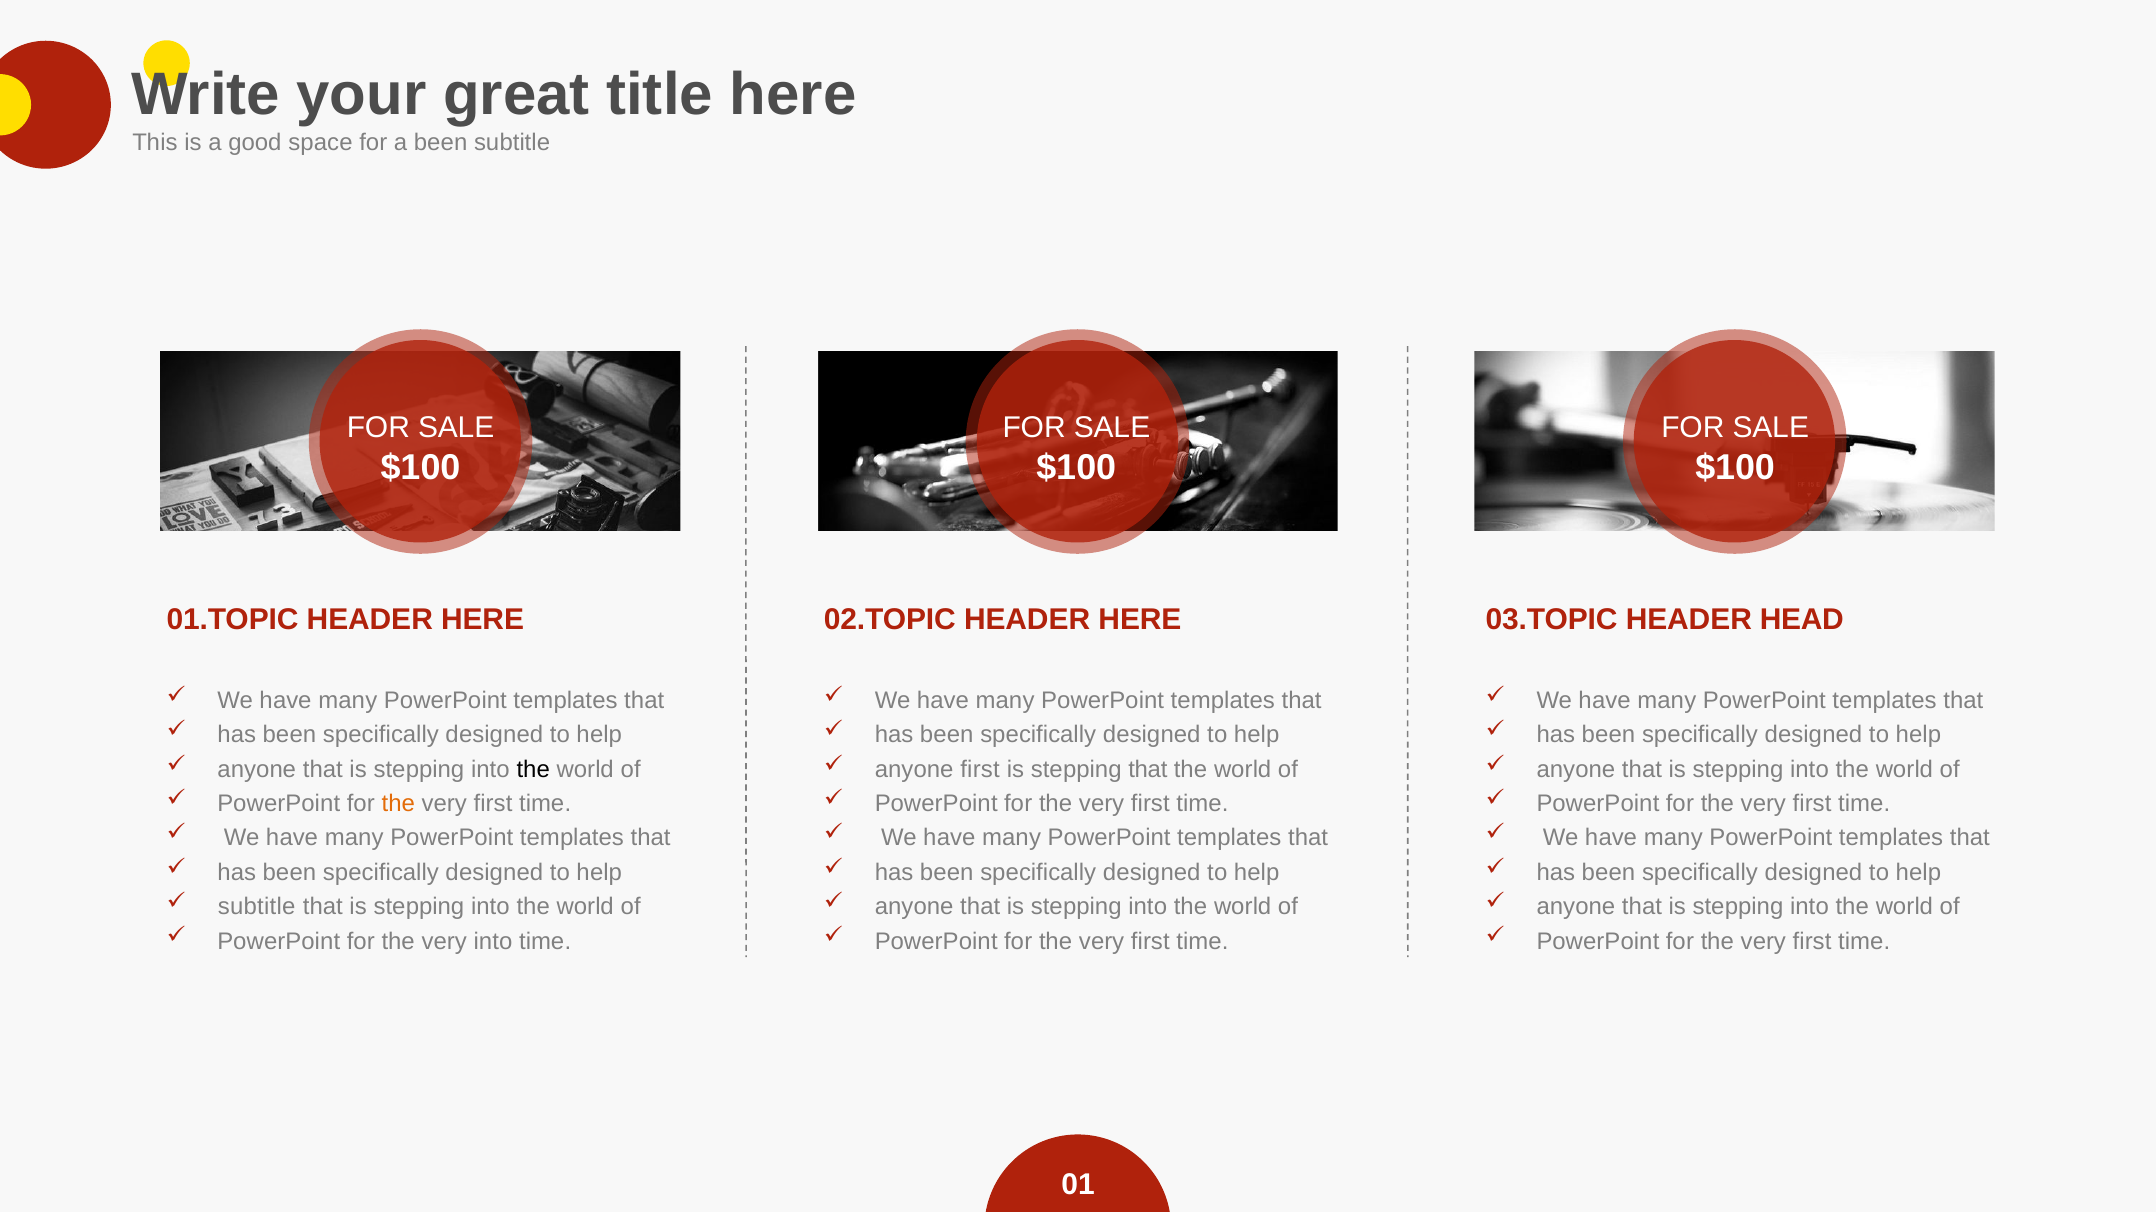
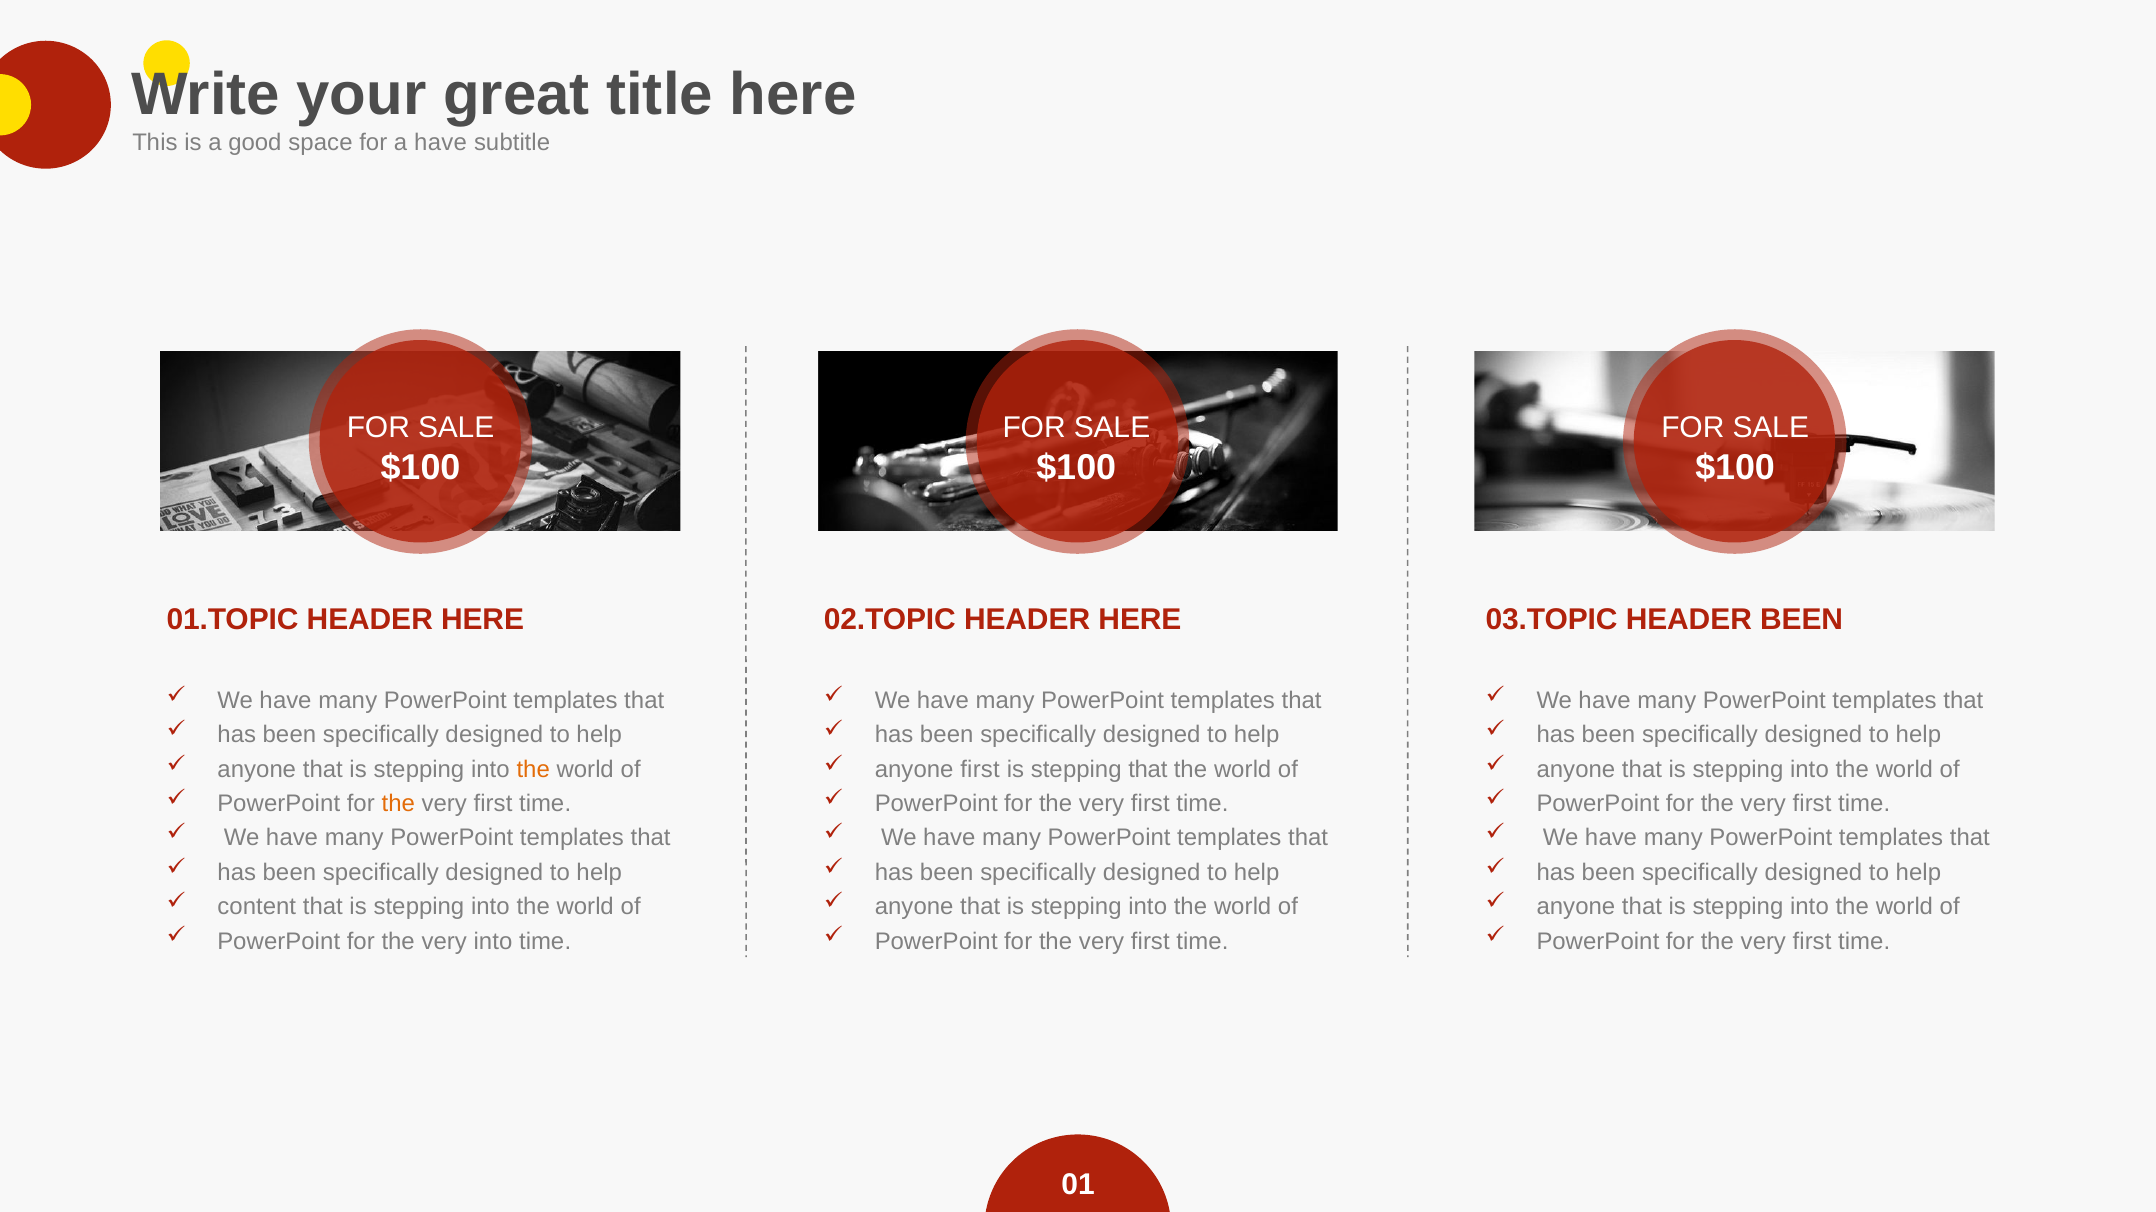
a been: been -> have (441, 142)
HEADER HEAD: HEAD -> BEEN (1802, 620)
the colour: black -> orange (533, 770)
subtitle: subtitle -> content (257, 907)
